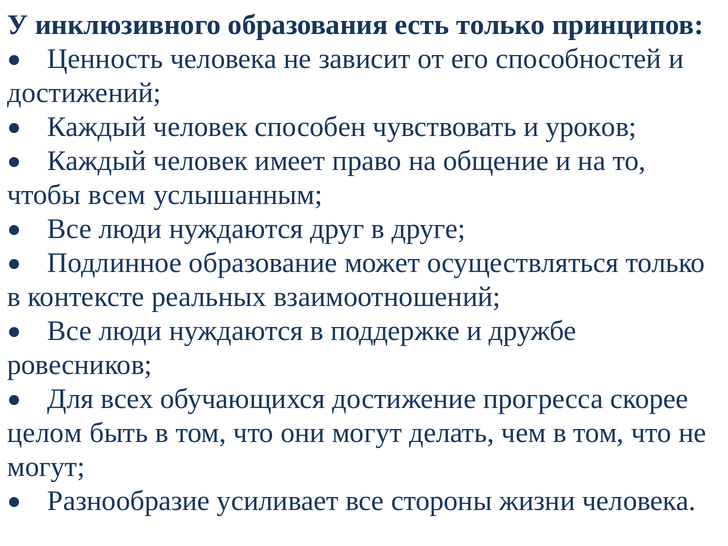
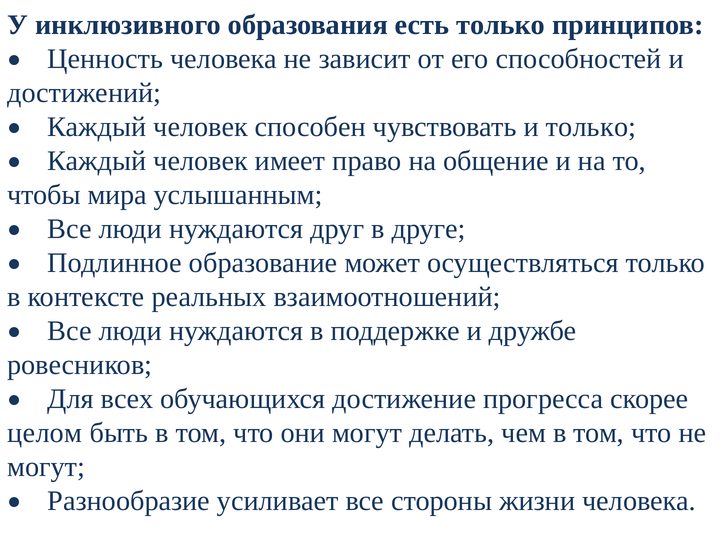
и уроков: уроков -> только (591, 127)
всем: всем -> мира (117, 195)
